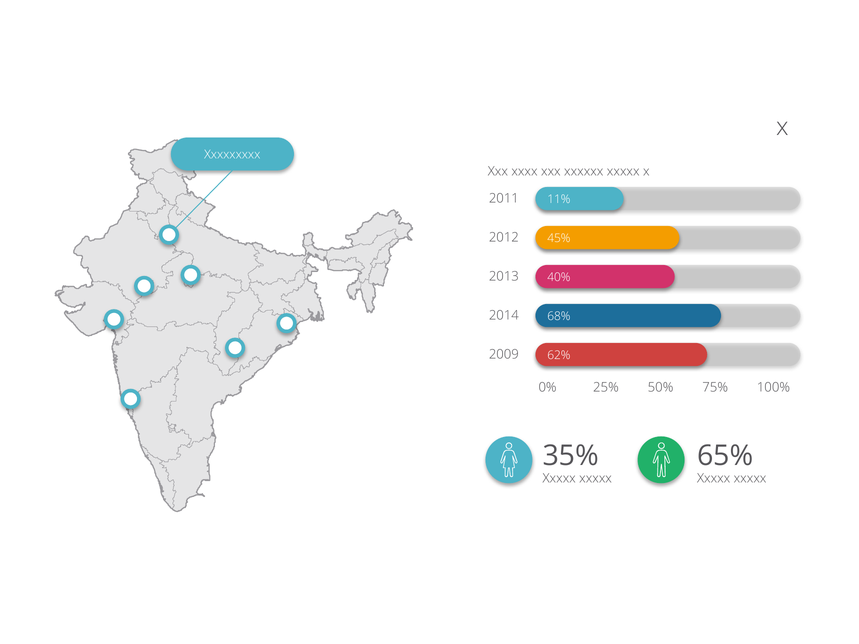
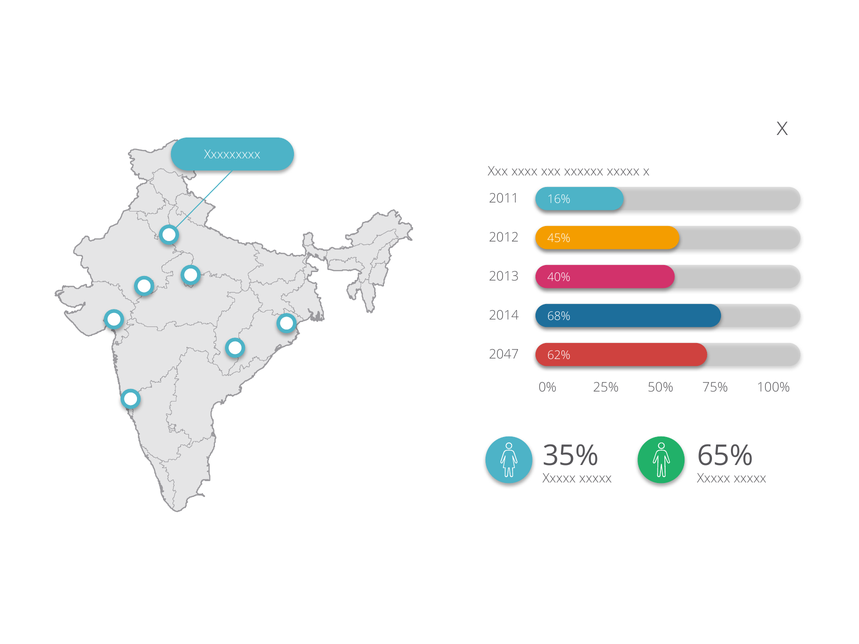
11%: 11% -> 16% (559, 199)
2009: 2009 -> 2047 (504, 355)
